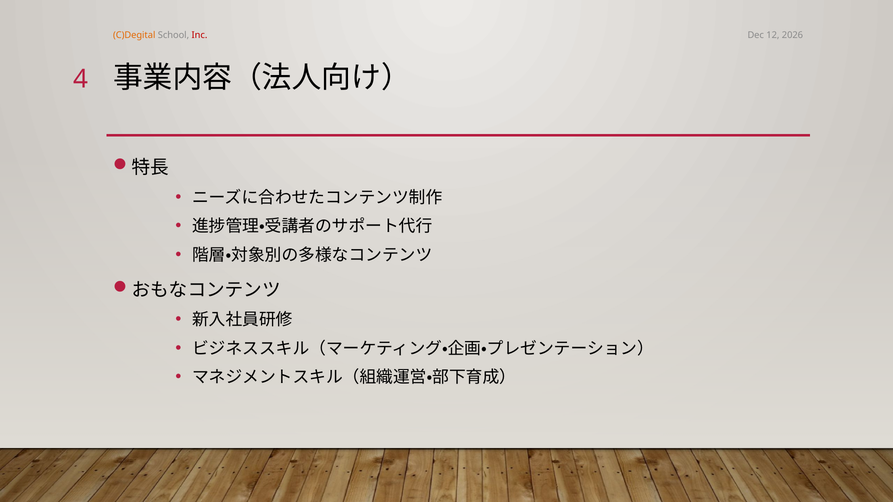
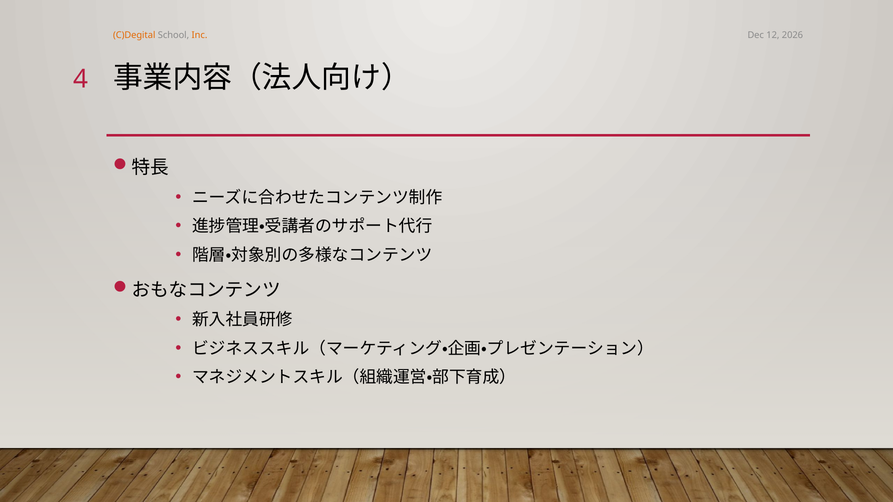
Inc colour: red -> orange (199, 35)
